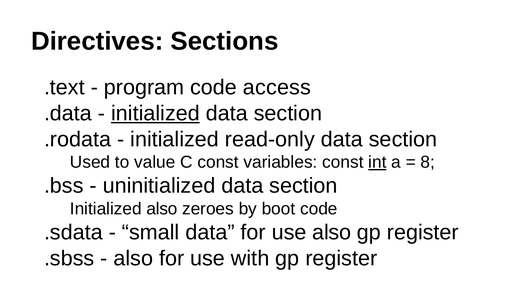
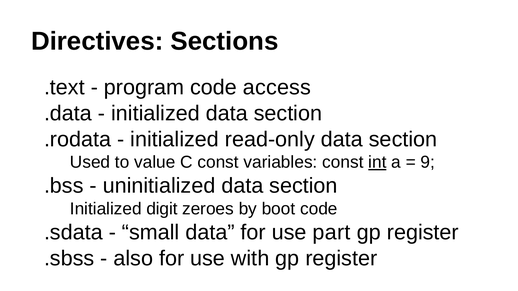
initialized underline: present -> none (155, 114)
8: 8 -> 9 (428, 162)
Initialized also: also -> digit (162, 209)
use also: also -> part (332, 233)
